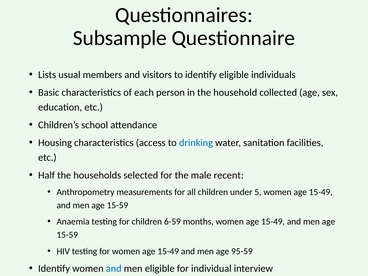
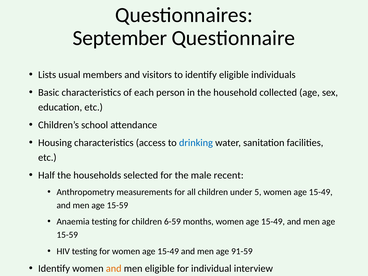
Subsample: Subsample -> September (120, 38)
95-59: 95-59 -> 91-59 (242, 251)
and colour: blue -> orange (114, 268)
